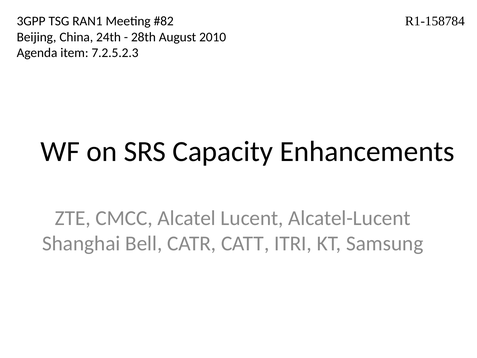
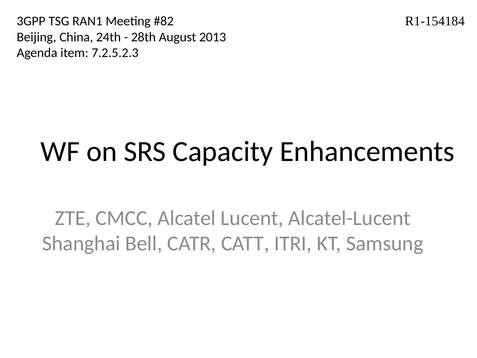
R1-158784: R1-158784 -> R1-154184 (435, 21)
2010: 2010 -> 2013 (213, 37)
